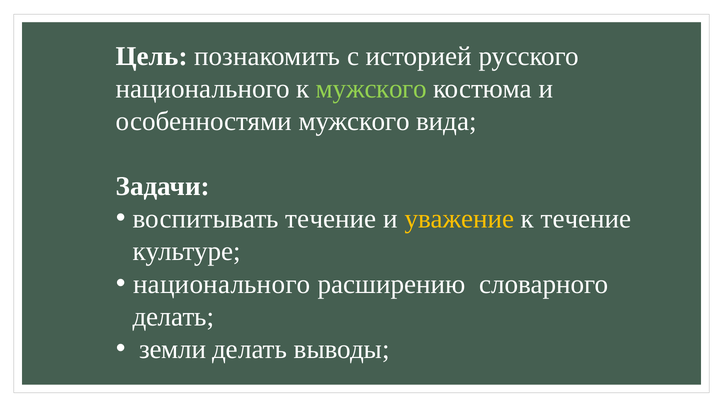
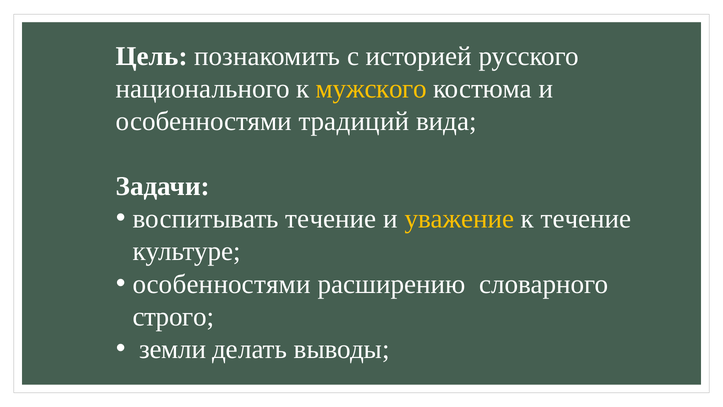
мужского colour: light green -> yellow (371, 89)
особенностями мужского: мужского -> традиций (354, 121)
национального: национального -> особенностями (222, 284)
делать: делать -> строго (173, 316)
